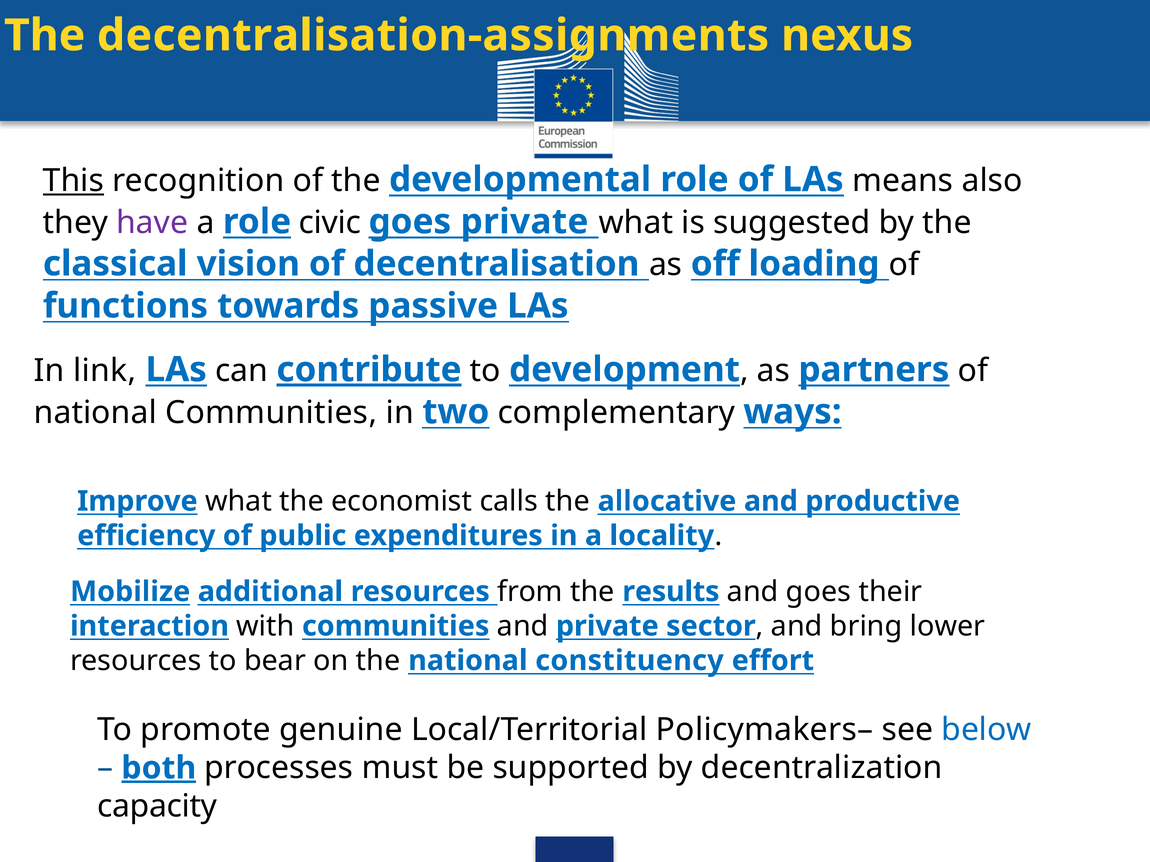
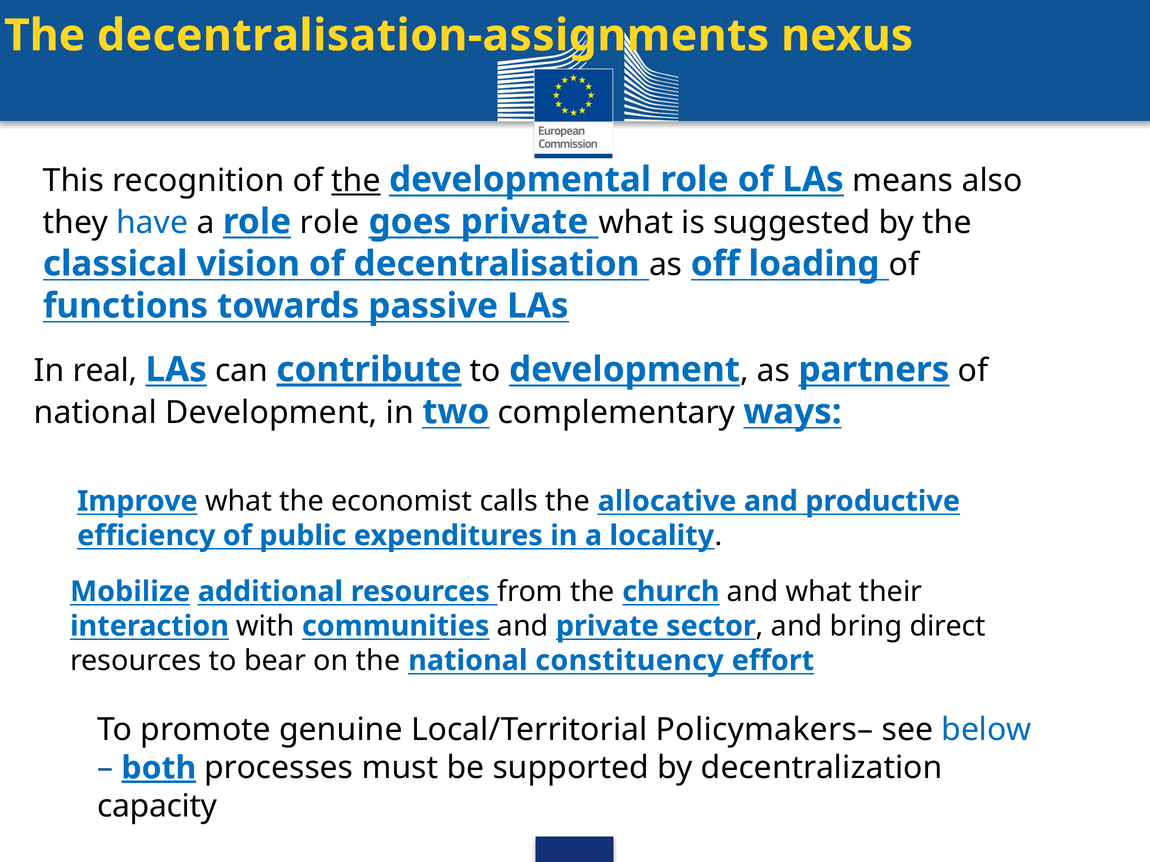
This underline: present -> none (73, 181)
the underline: none -> present (356, 181)
have colour: purple -> blue (152, 223)
role civic: civic -> role (330, 223)
link: link -> real (105, 371)
national Communities: Communities -> Development (271, 413)
results: results -> church (671, 592)
and goes: goes -> what (819, 592)
lower: lower -> direct (948, 626)
